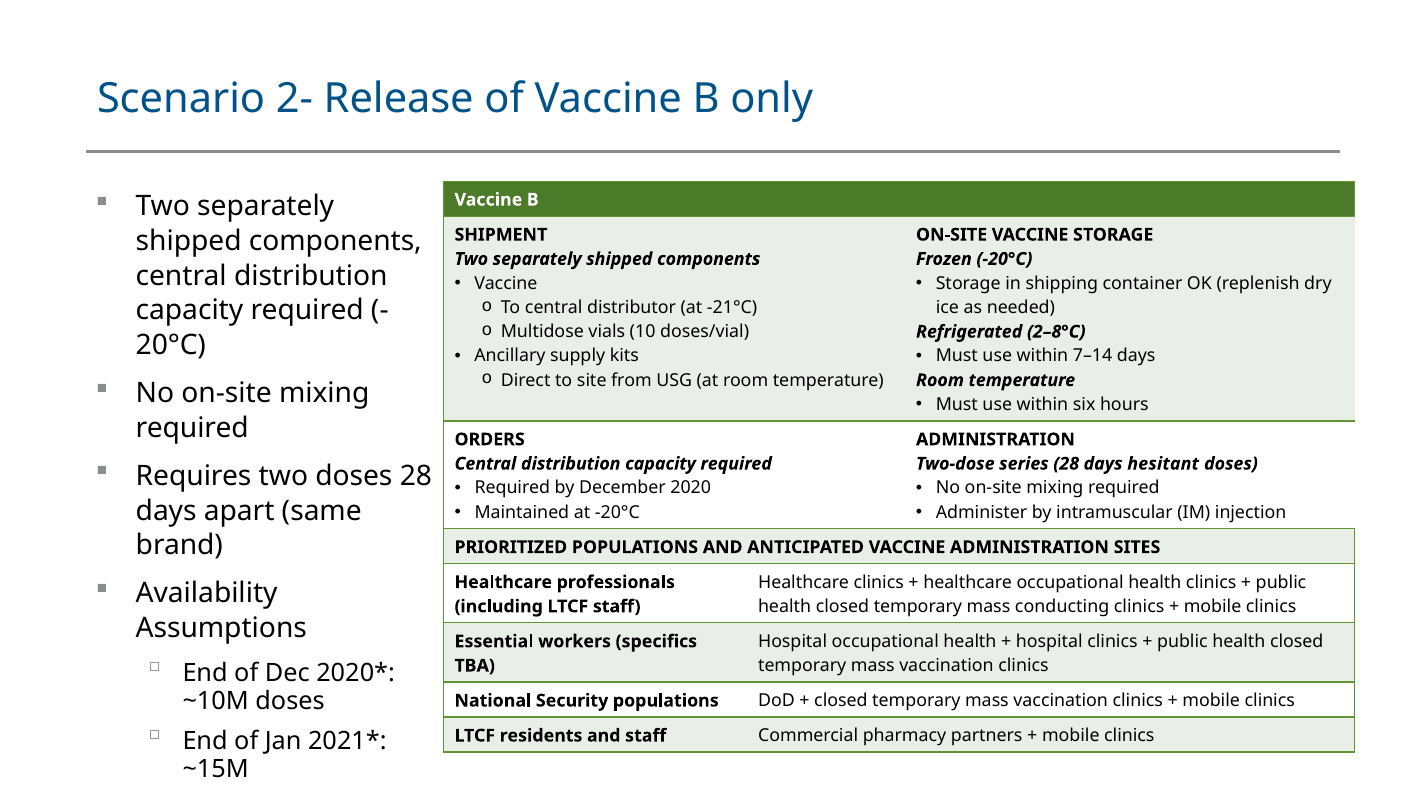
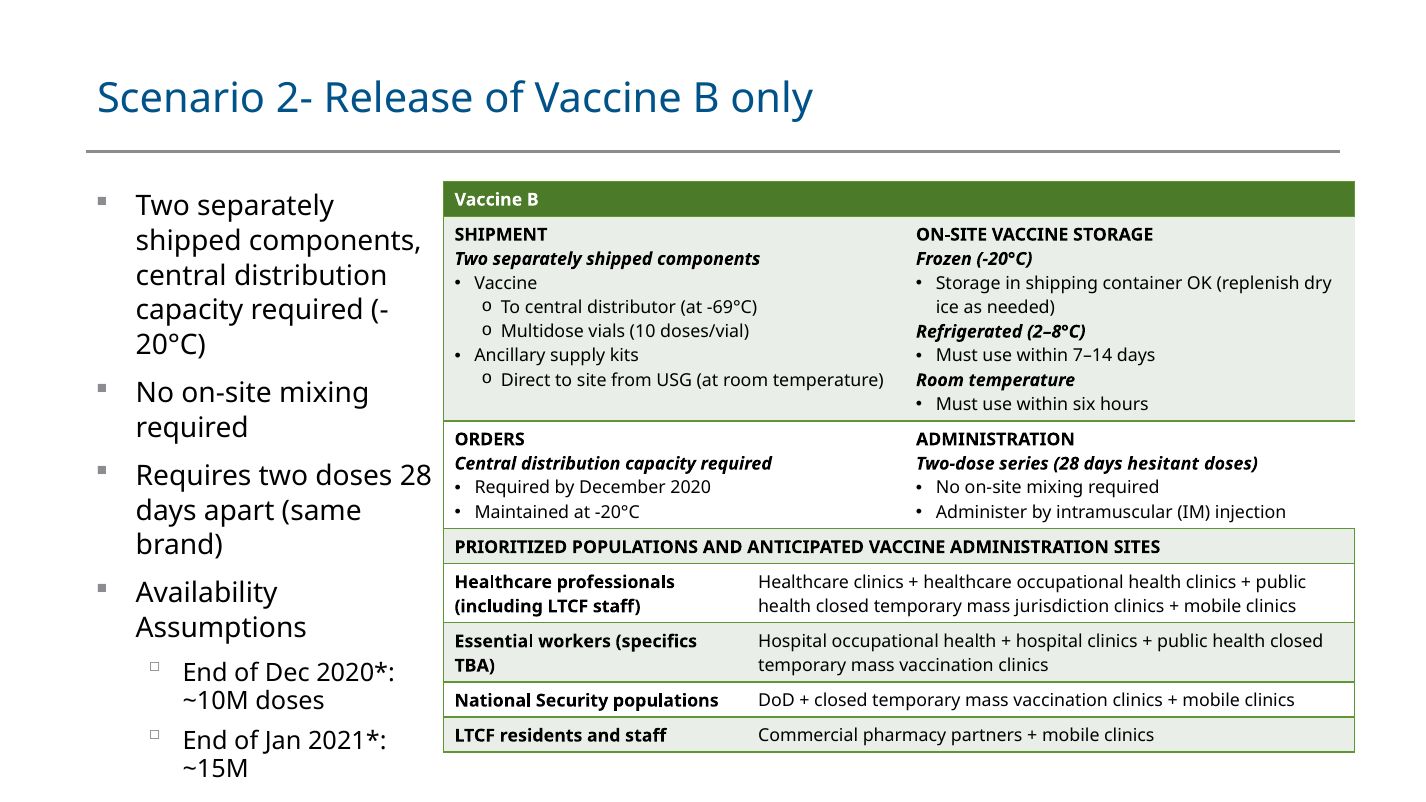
-21°C: -21°C -> -69°C (732, 308)
conducting: conducting -> jurisdiction (1062, 607)
